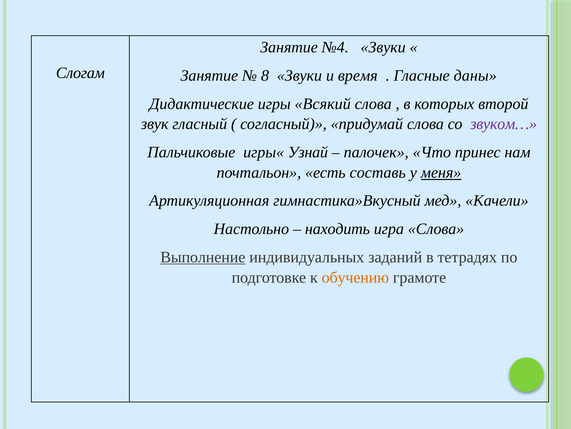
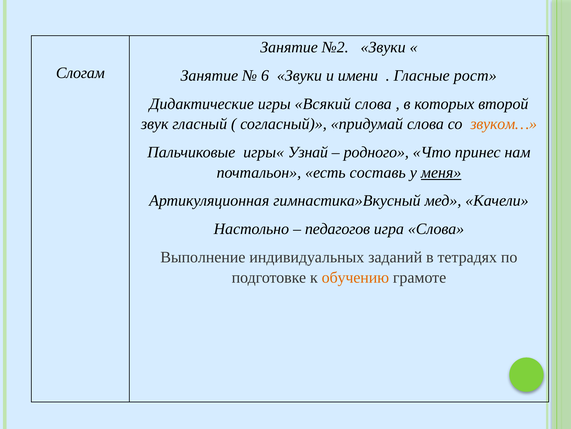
№4: №4 -> №2 (335, 47)
8: 8 -> 6 (265, 75)
время: время -> имени (358, 75)
даны: даны -> рост (475, 75)
звуком… colour: purple -> orange (504, 124)
палочек: палочек -> родного (376, 152)
находить: находить -> педагогов (337, 229)
Выполнение underline: present -> none (203, 257)
